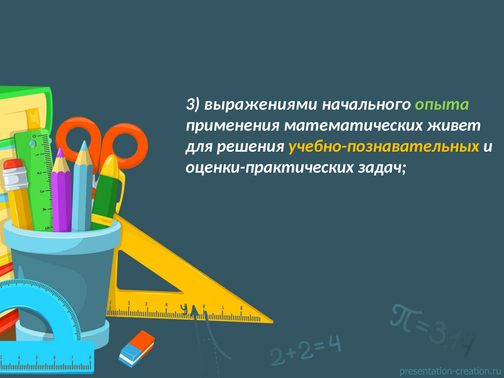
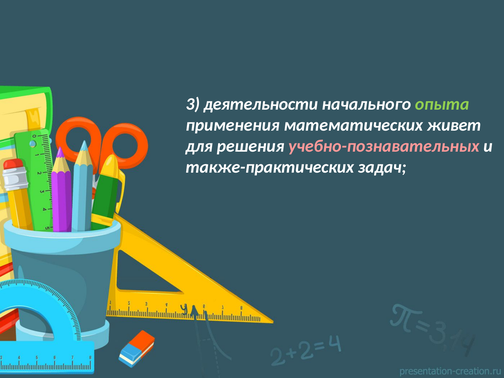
выражениями: выражениями -> деятельности (261, 104)
учебно-познавательных colour: yellow -> pink (384, 146)
оценки-практических: оценки-практических -> также-практических (270, 167)
